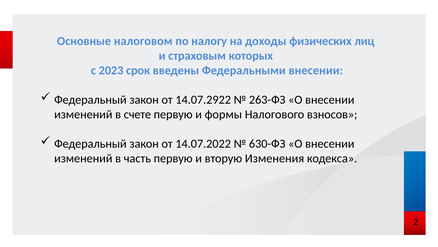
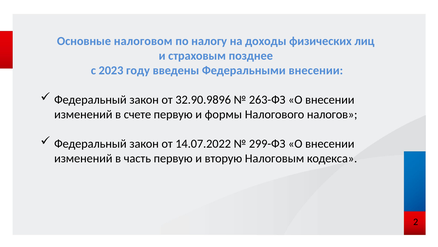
которых: которых -> позднее (251, 56)
срок: срок -> году (138, 70)
14.07.2922: 14.07.2922 -> 32.90.9896 (203, 100)
взносов: взносов -> налогов (332, 114)
630-ФЗ: 630-ФЗ -> 299-ФЗ (267, 143)
Изменения: Изменения -> Налоговым (275, 158)
